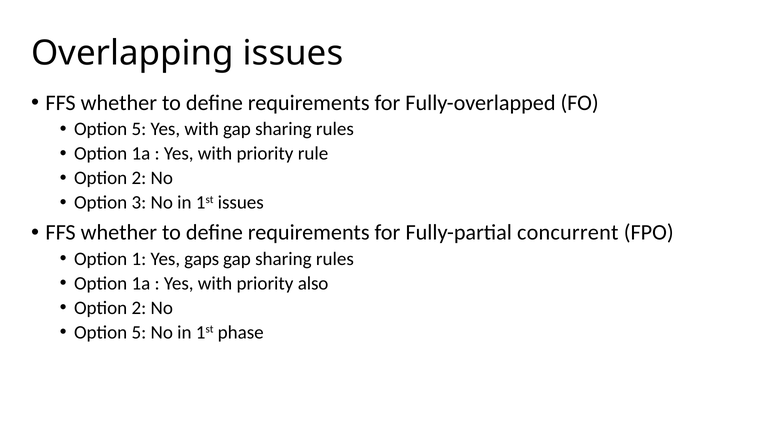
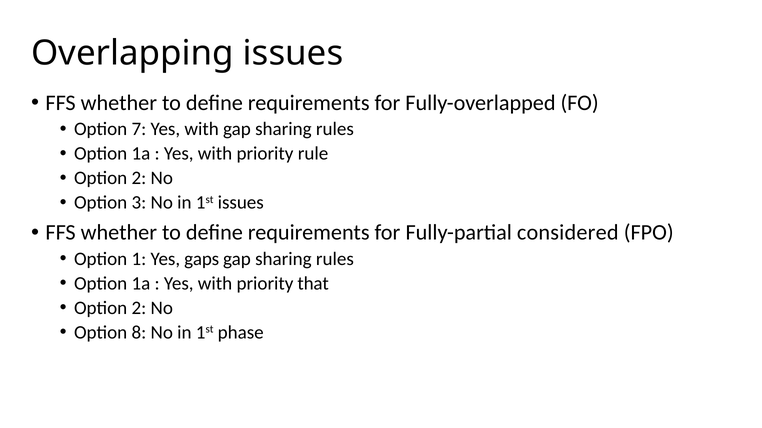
5: 5 -> 7 (139, 129)
concurrent: concurrent -> considered (568, 233)
also: also -> that (313, 284)
5: 5 -> 8 (139, 333)
